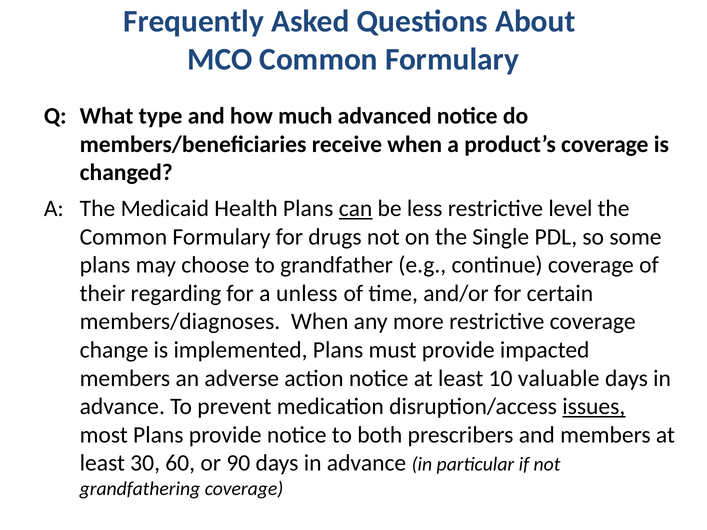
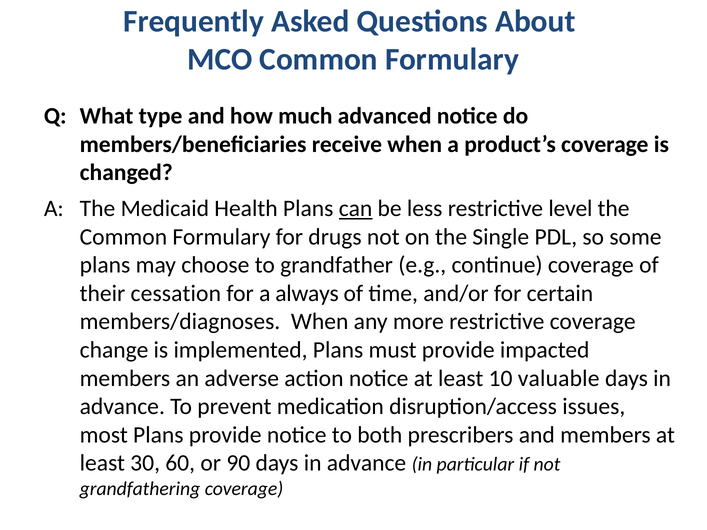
regarding: regarding -> cessation (176, 294)
unless: unless -> always (307, 294)
issues underline: present -> none (594, 407)
